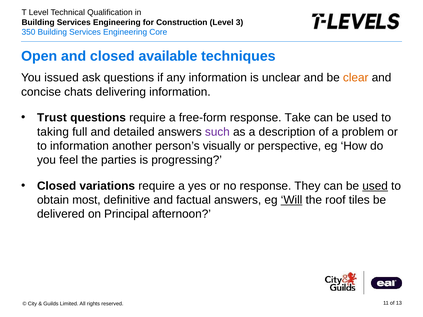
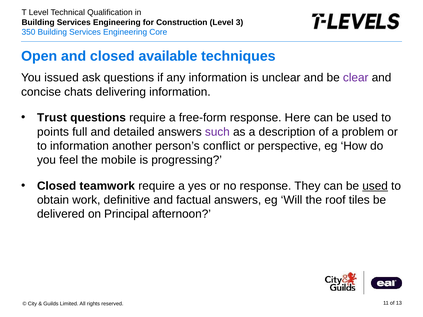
clear colour: orange -> purple (356, 78)
Take: Take -> Here (298, 118)
taking: taking -> points (53, 132)
visually: visually -> conflict (222, 146)
parties: parties -> mobile (119, 160)
variations: variations -> teamwork (107, 186)
most: most -> work (86, 200)
Will underline: present -> none (292, 200)
